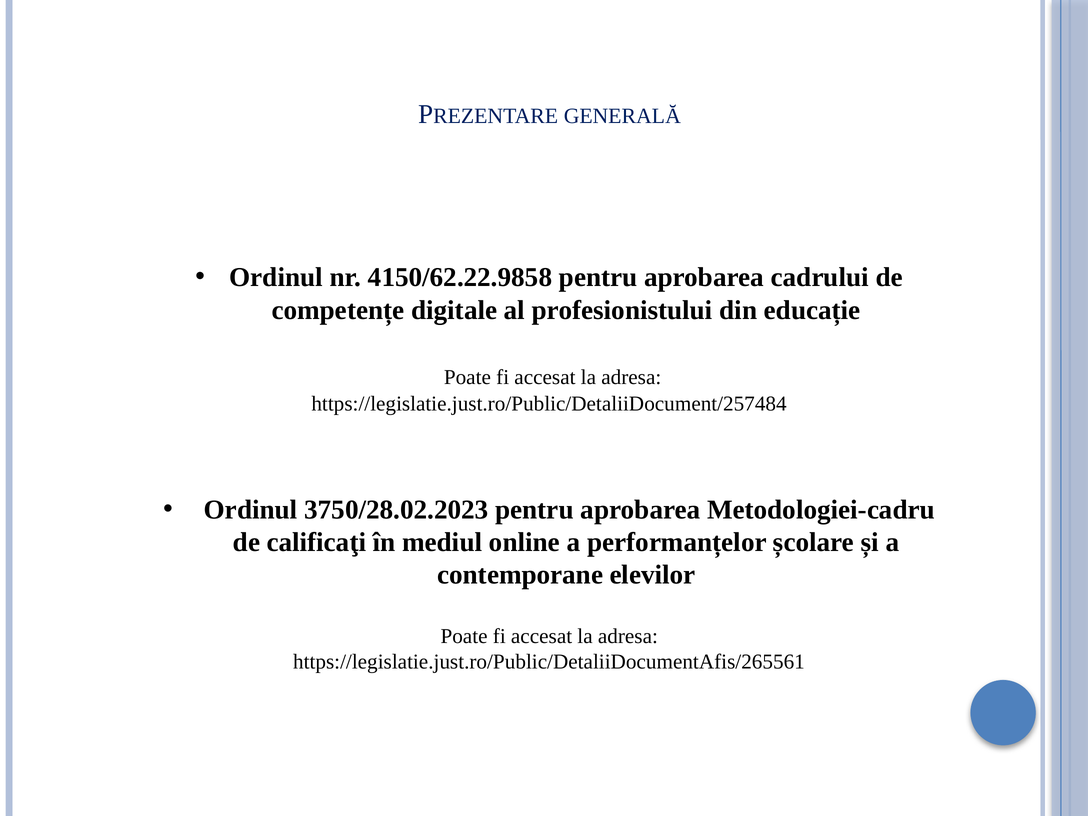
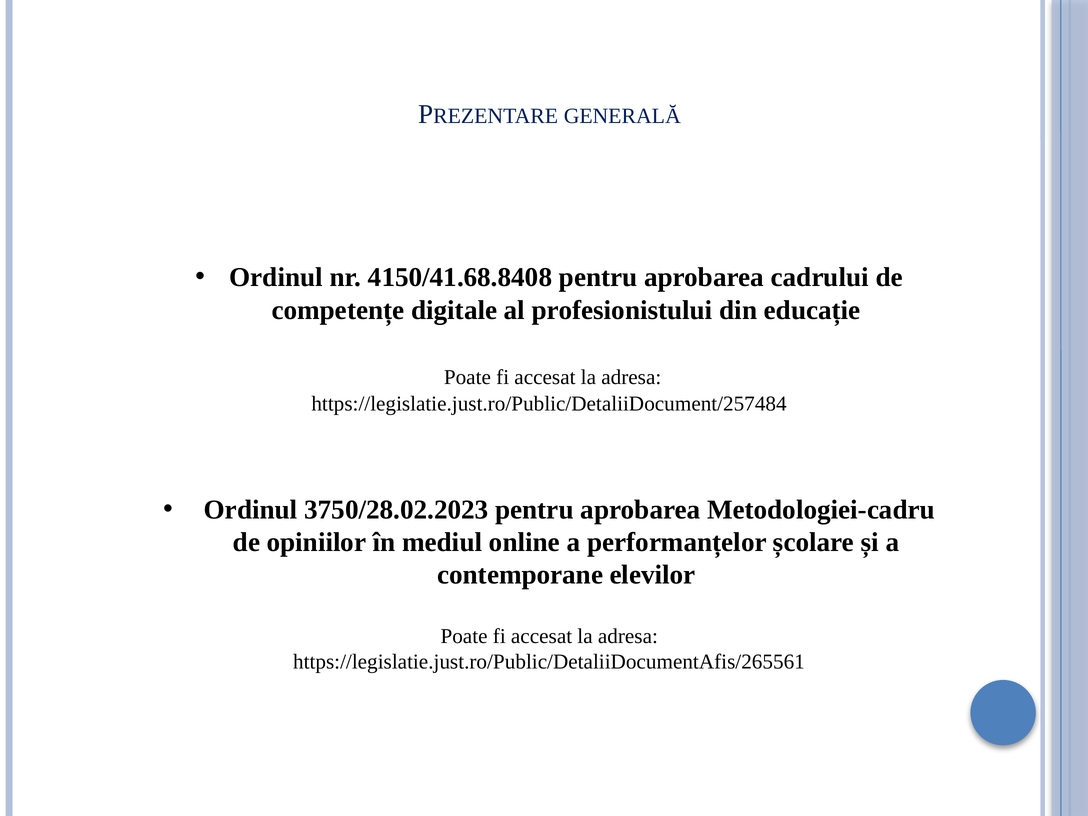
4150/62.22.9858: 4150/62.22.9858 -> 4150/41.68.8408 (460, 277)
calificaţi: calificaţi -> opiniilor (316, 542)
